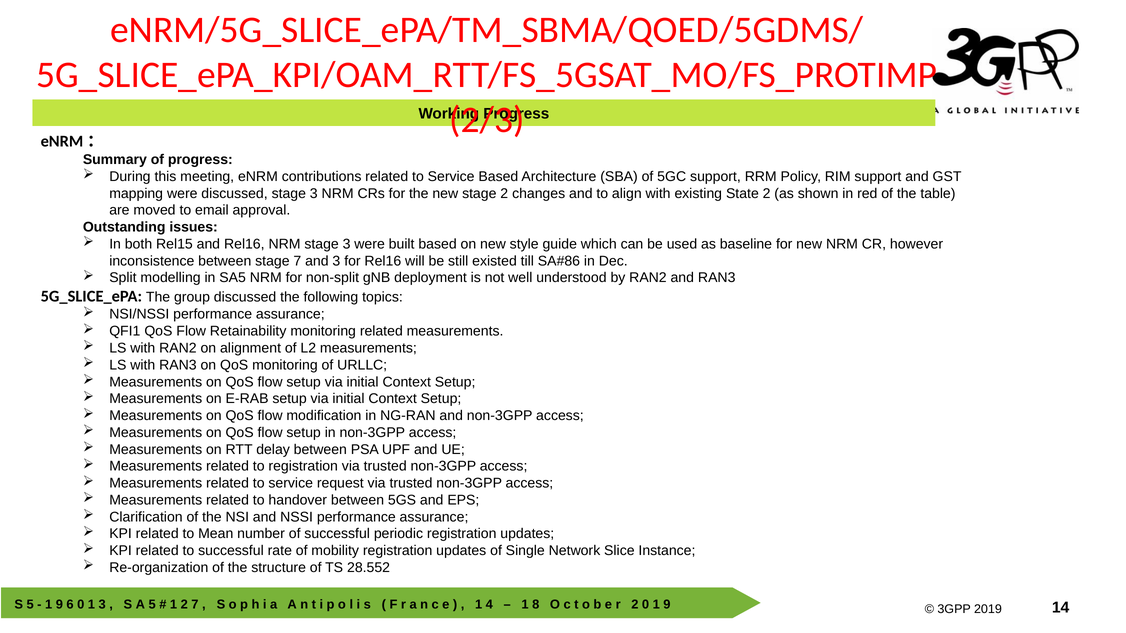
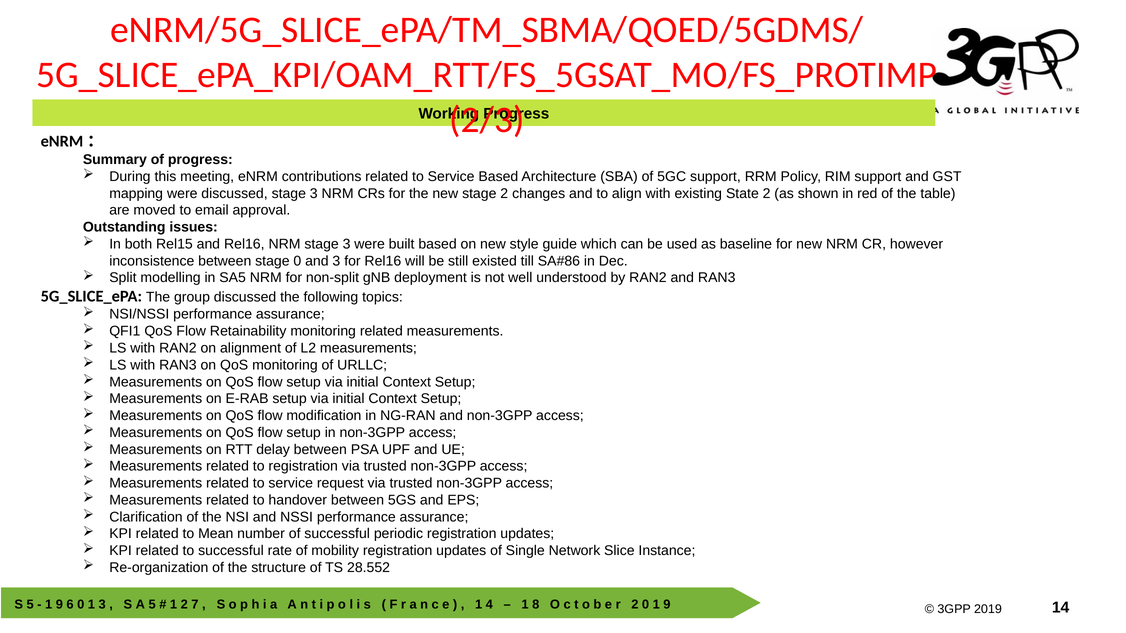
stage 7: 7 -> 0 (297, 261)
